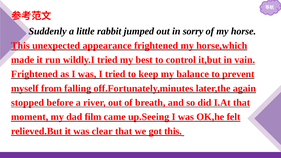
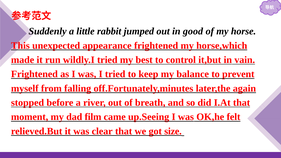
sorry: sorry -> good (193, 31)
got this: this -> size (173, 131)
